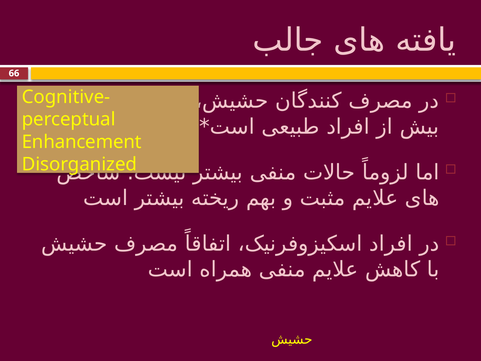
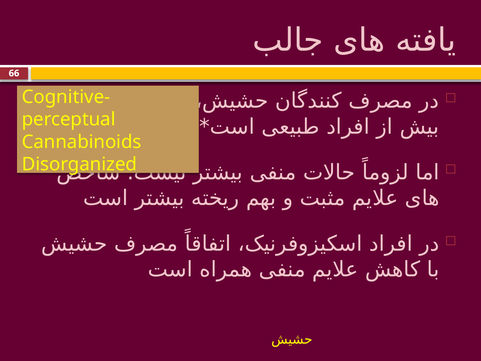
Enhancement: Enhancement -> Cannabinoids (82, 142)
